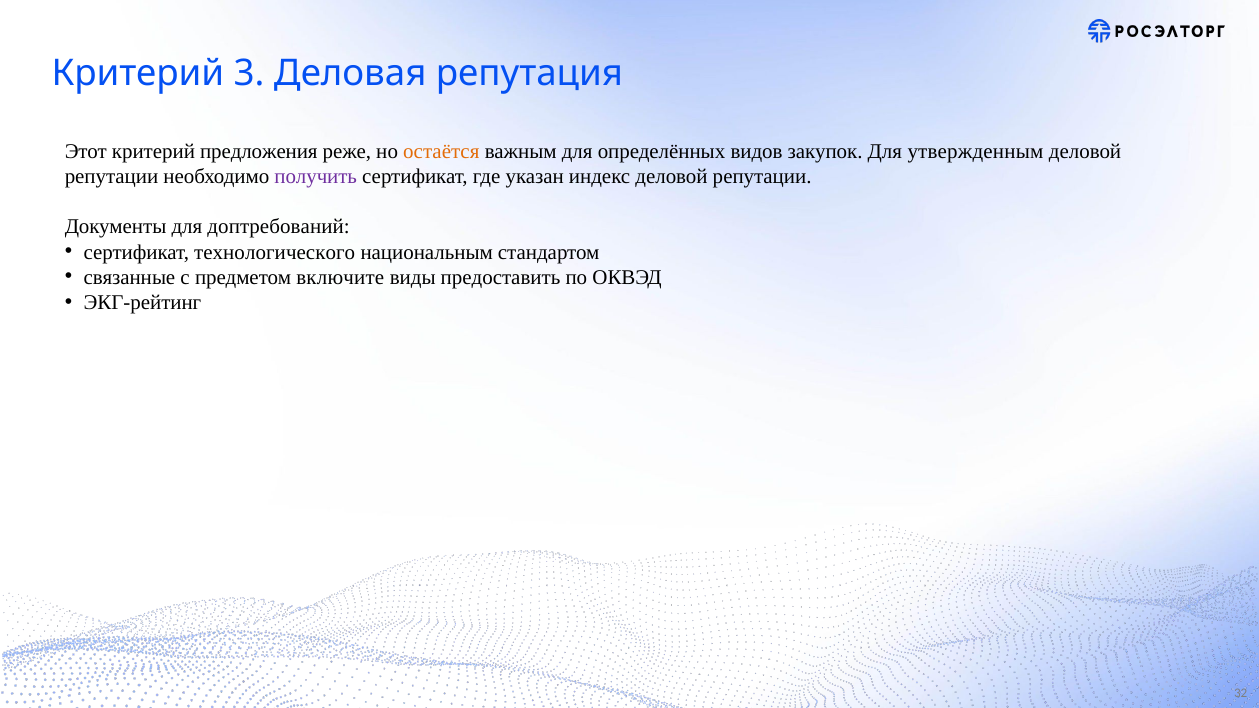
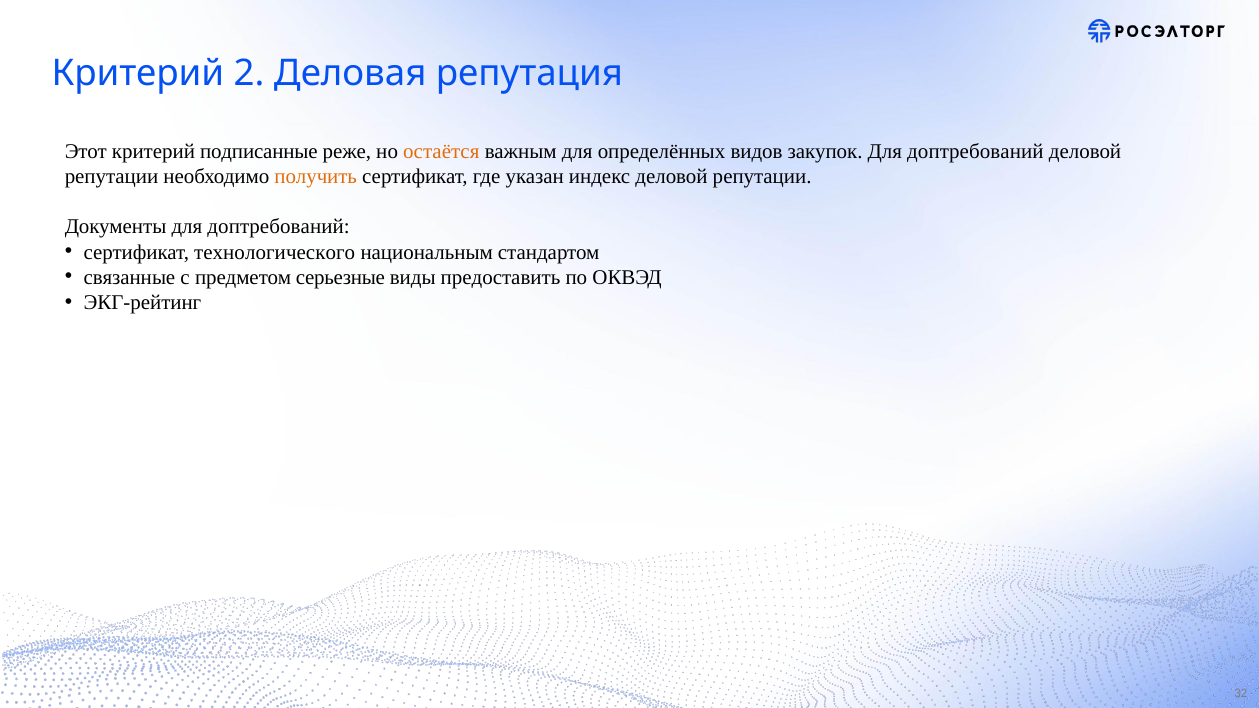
3: 3 -> 2 (249, 74)
предложения: предложения -> подписанные (259, 151)
закупок Для утвержденным: утвержденным -> доптребований (975, 151)
получить colour: purple -> orange (316, 177)
включите: включите -> серьезные (340, 277)
